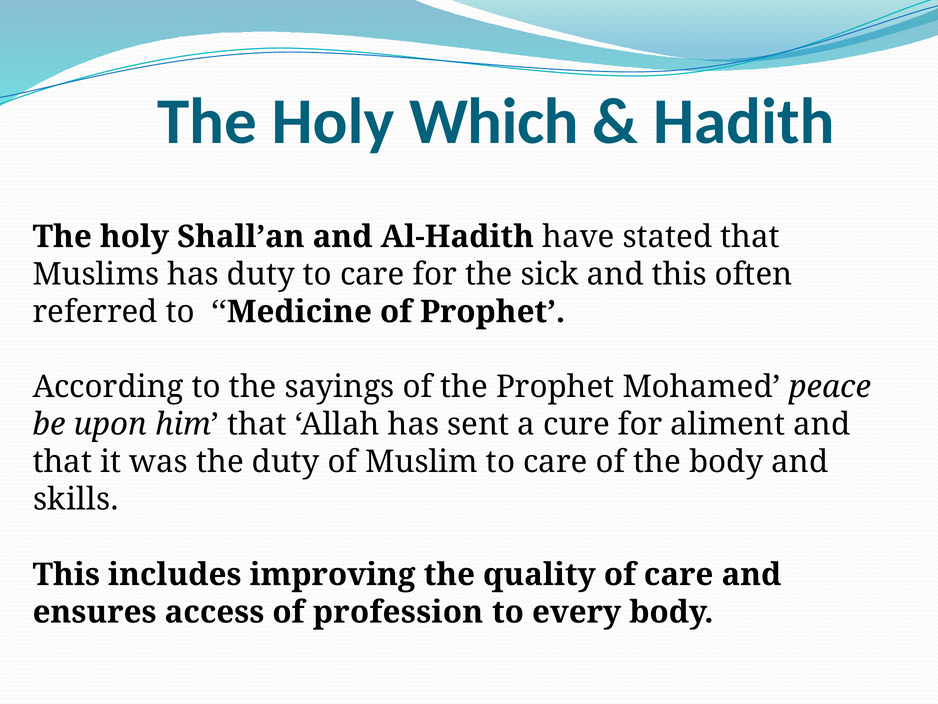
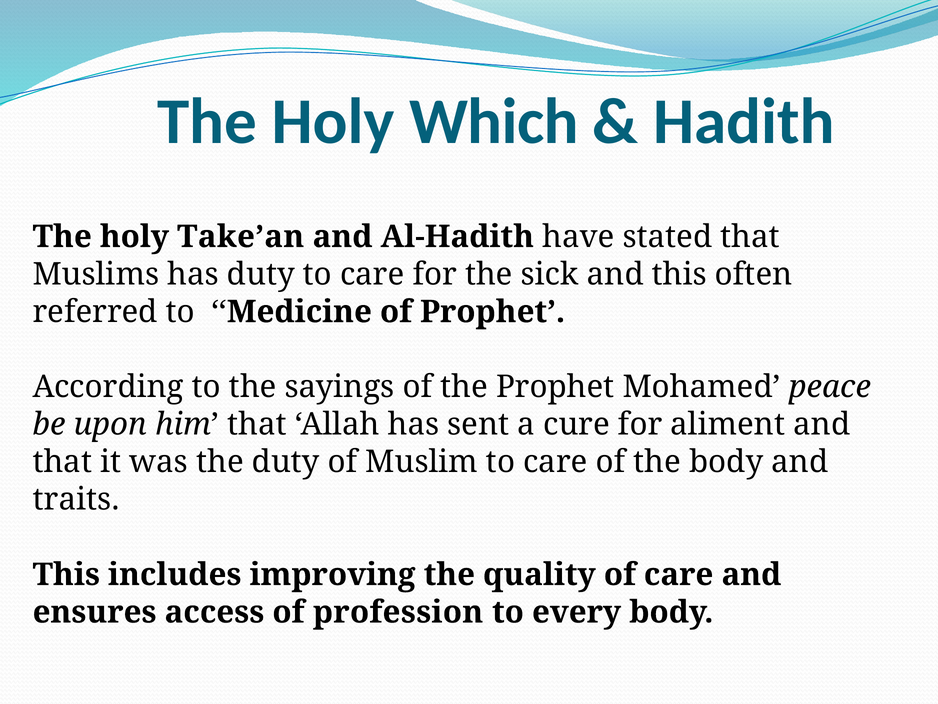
Shall’an: Shall’an -> Take’an (241, 237)
skills: skills -> traits (76, 499)
